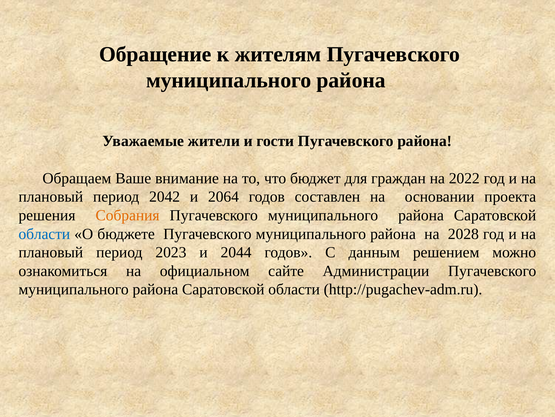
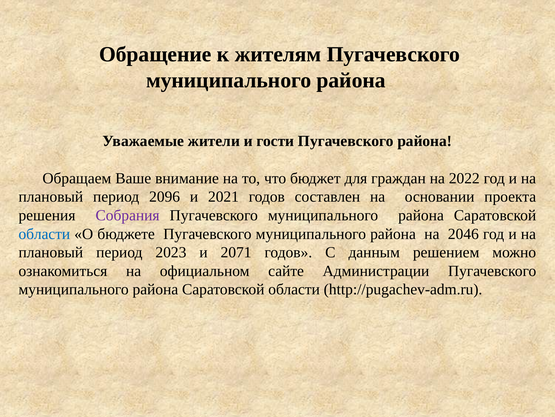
2042: 2042 -> 2096 (165, 197)
2064: 2064 -> 2021 (223, 197)
Собрания colour: orange -> purple (128, 215)
2028: 2028 -> 2046 (463, 234)
2044: 2044 -> 2071 (236, 252)
